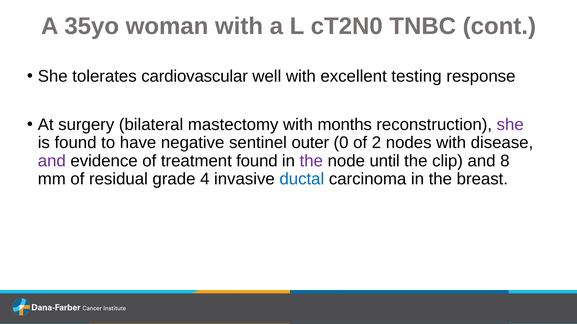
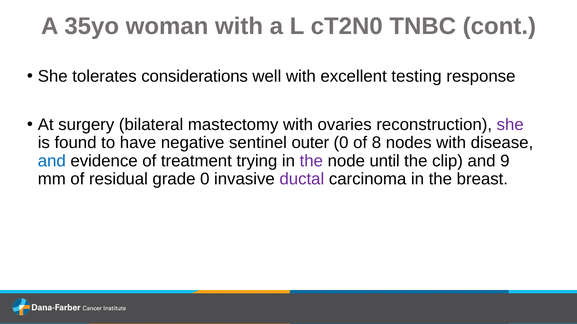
cardiovascular: cardiovascular -> considerations (195, 77)
months: months -> ovaries (345, 125)
2: 2 -> 8 (376, 143)
and colour: purple -> blue (52, 161)
treatment found: found -> trying (257, 161)
8: 8 -> 9 (505, 161)
grade 4: 4 -> 0 (205, 179)
ductal colour: blue -> purple (302, 179)
